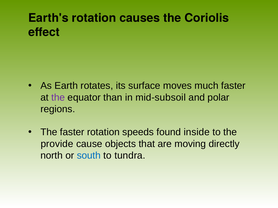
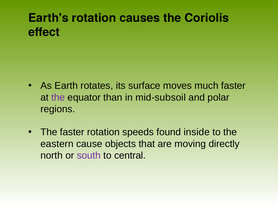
provide: provide -> eastern (57, 144)
south colour: blue -> purple (89, 156)
tundra: tundra -> central (130, 156)
